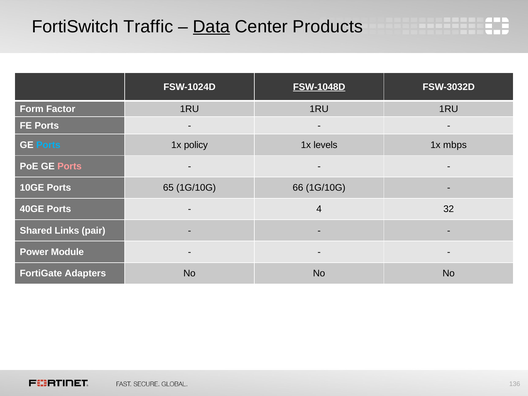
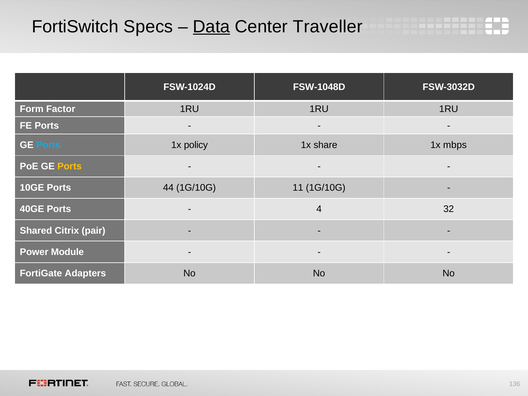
Traffic: Traffic -> Specs (148, 27)
Products: Products -> Traveller (328, 27)
FSW-1048D underline: present -> none (319, 87)
levels: levels -> share (325, 145)
Ports colour: pink -> yellow (70, 166)
65: 65 -> 44 (168, 188)
66: 66 -> 11 (298, 188)
Links: Links -> Citrix (67, 231)
